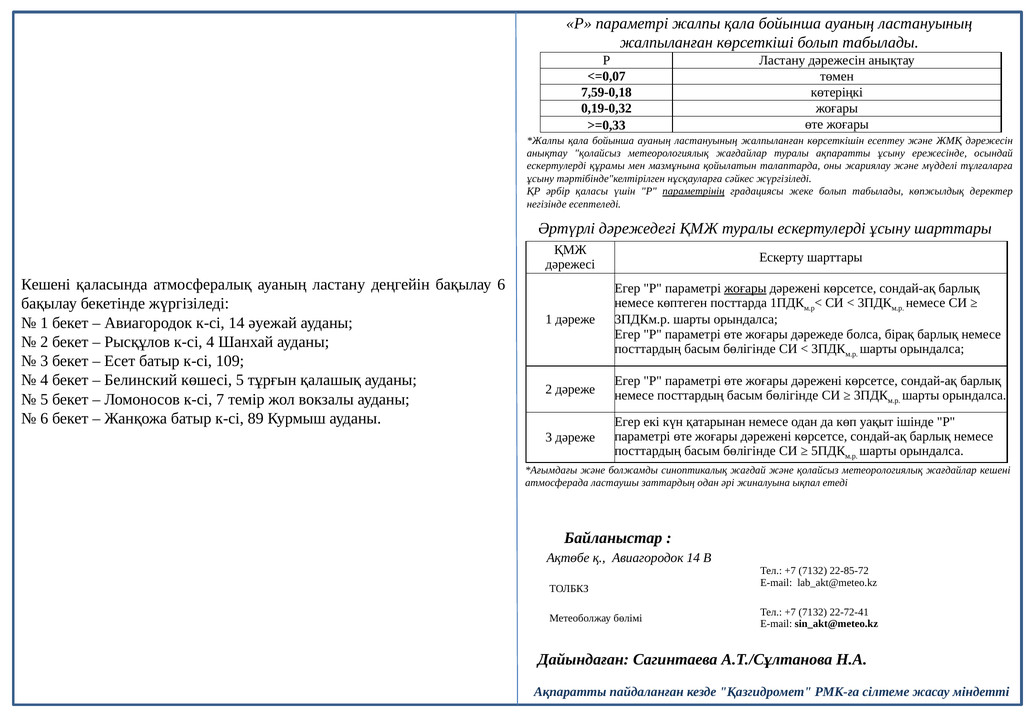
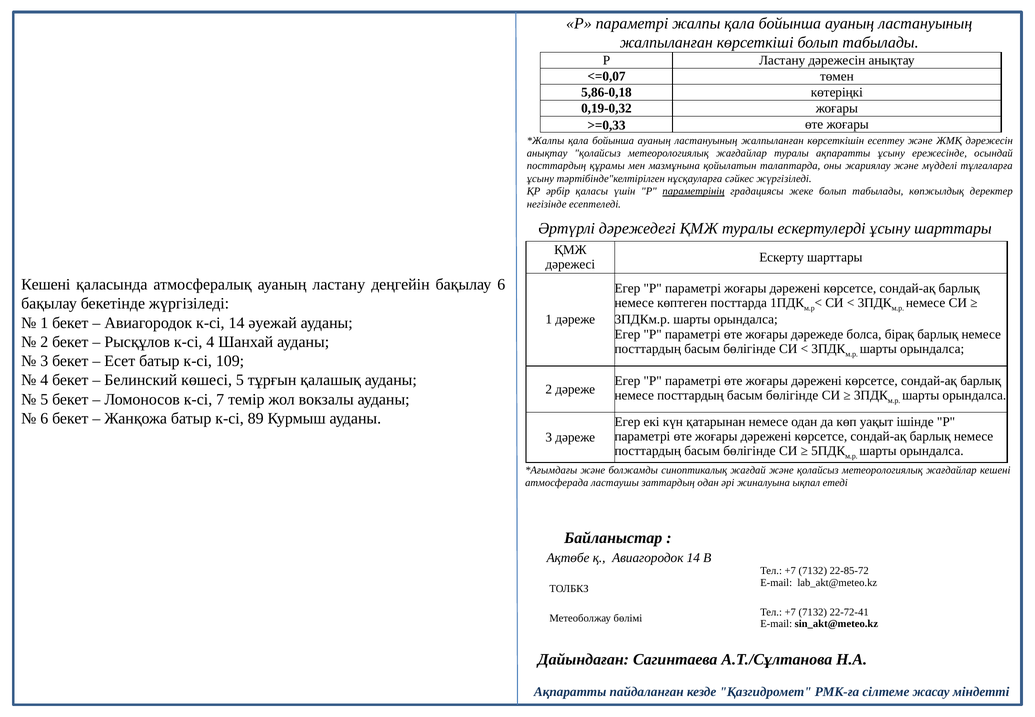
7,59-0,18: 7,59-0,18 -> 5,86-0,18 (606, 92)
ескертулерді: ескертулерді -> посттардың (556, 166)
жоғары underline: present -> none (745, 288)
